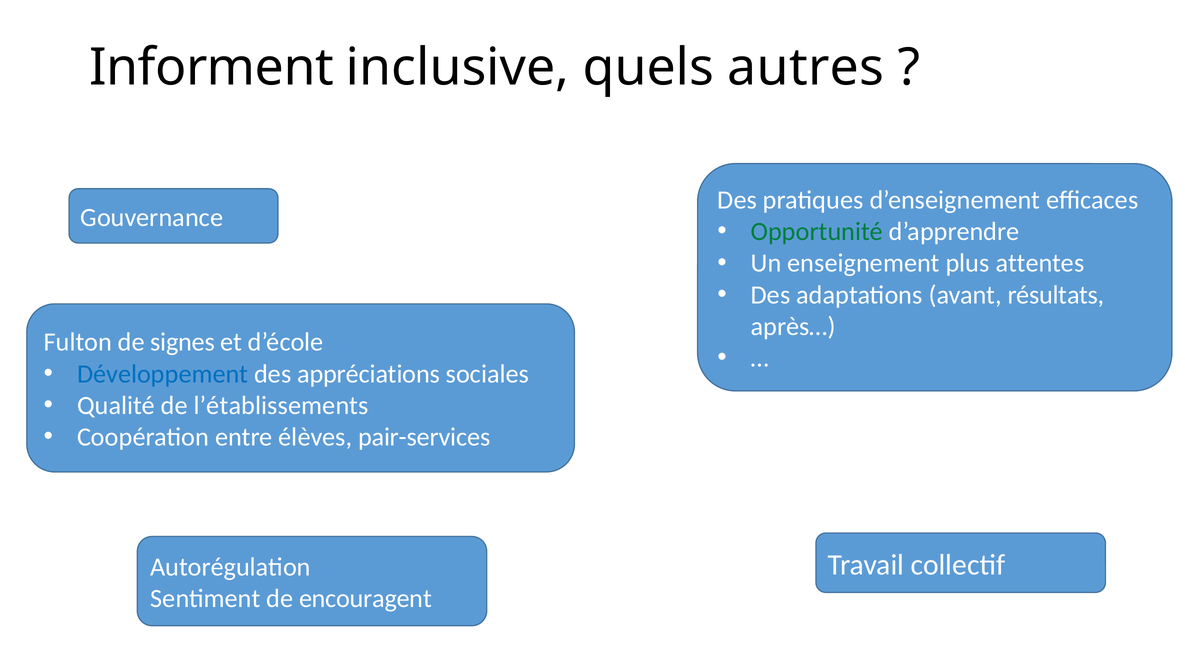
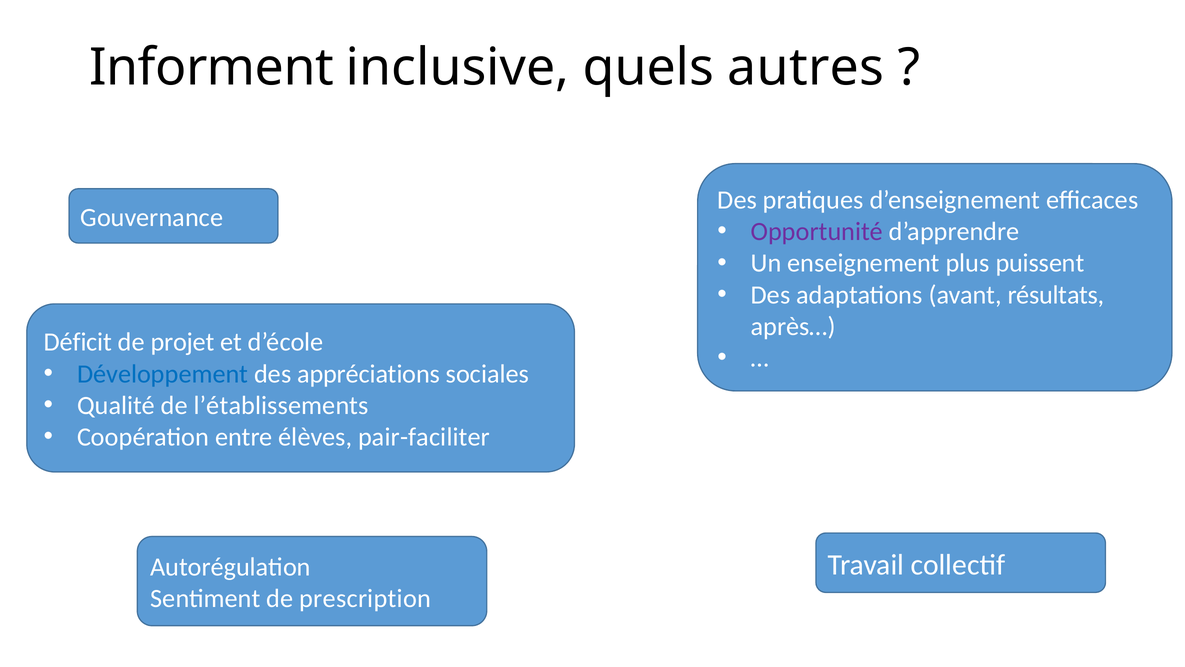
Opportunité colour: green -> purple (817, 231)
attentes: attentes -> puissent (1040, 263)
Fulton: Fulton -> Déficit (78, 342)
signes: signes -> projet (183, 342)
pair-services: pair-services -> pair-faciliter (424, 437)
encouragent: encouragent -> prescription (365, 598)
